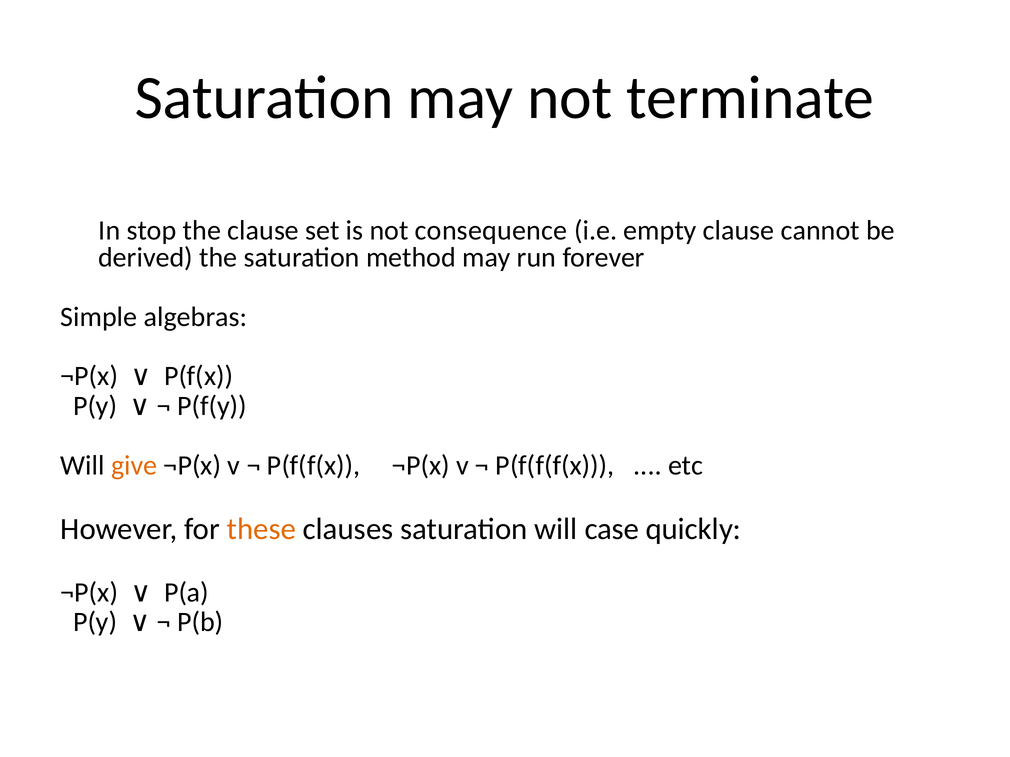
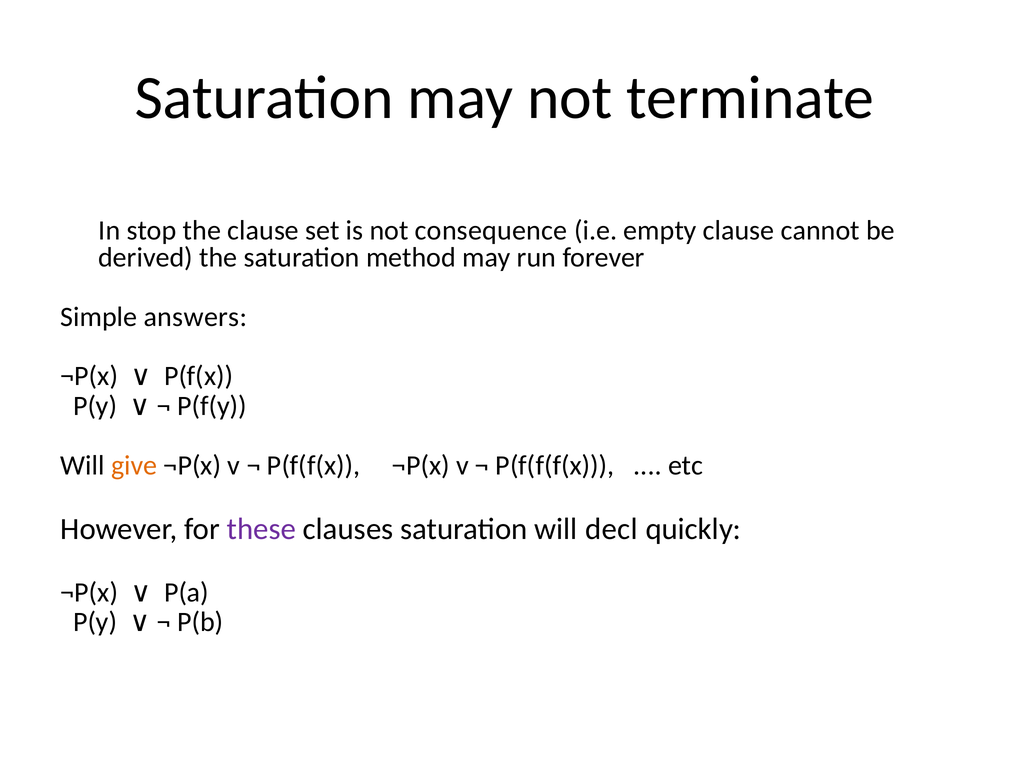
algebras: algebras -> answers (195, 317)
these colour: orange -> purple (261, 529)
case: case -> decl (611, 529)
